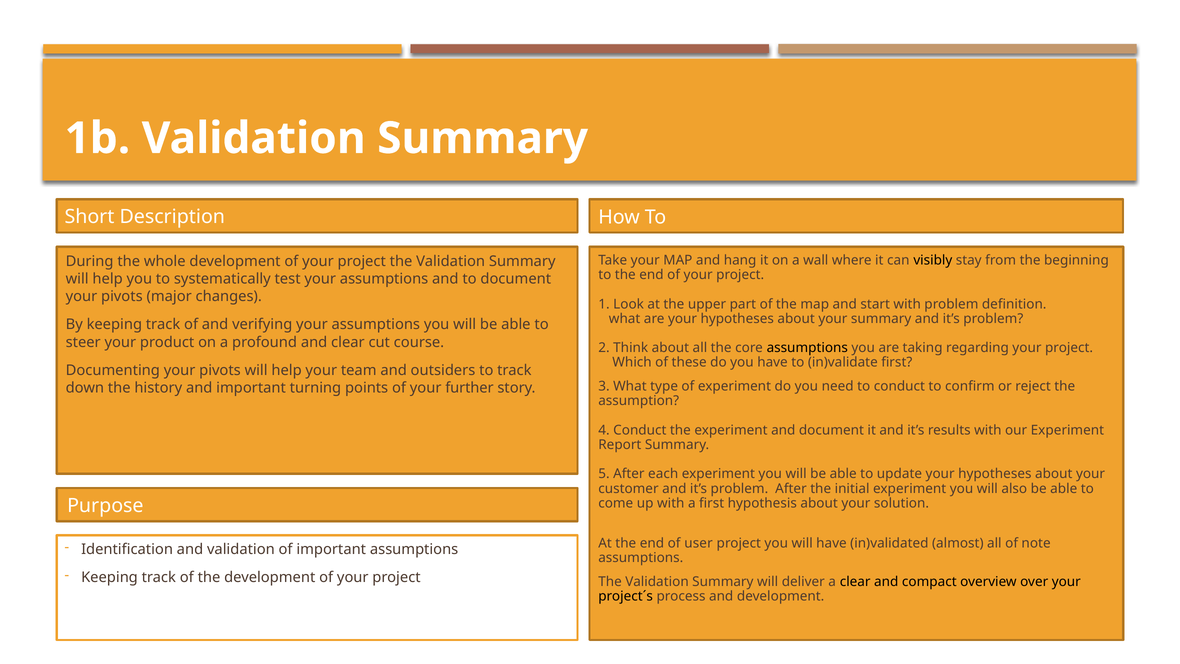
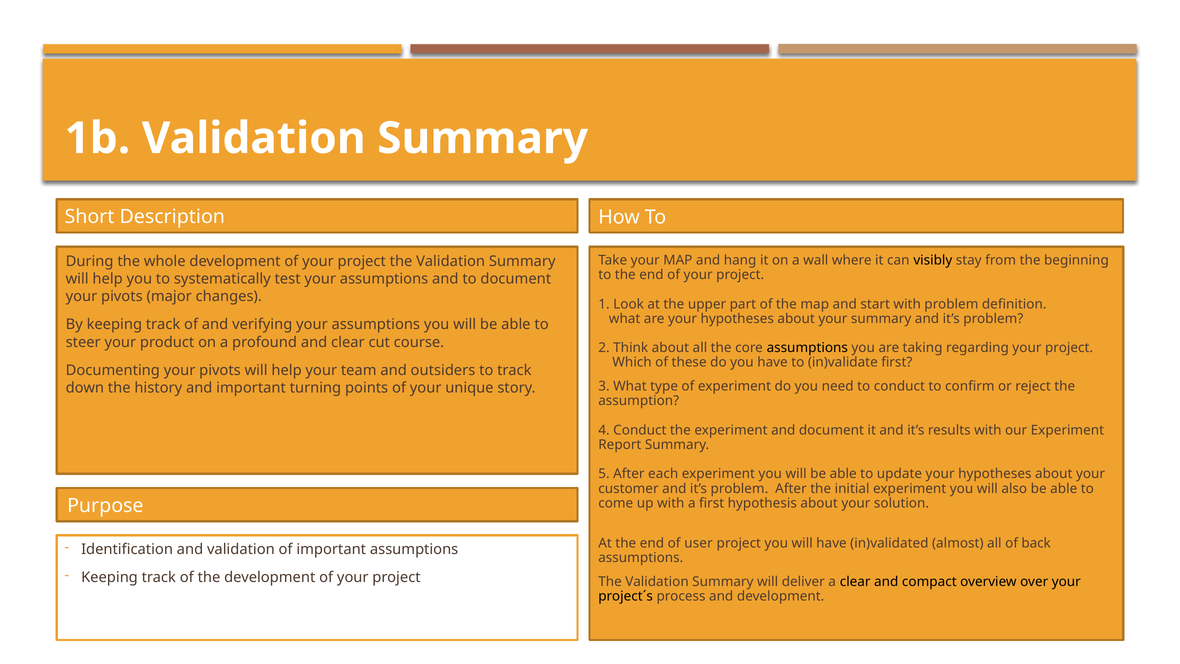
further: further -> unique (469, 388)
note: note -> back (1036, 543)
